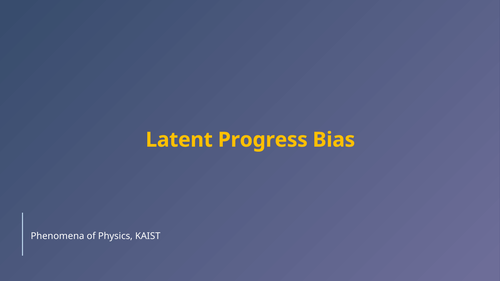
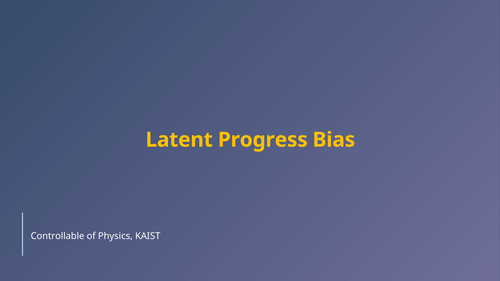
Phenomena: Phenomena -> Controllable (58, 236)
